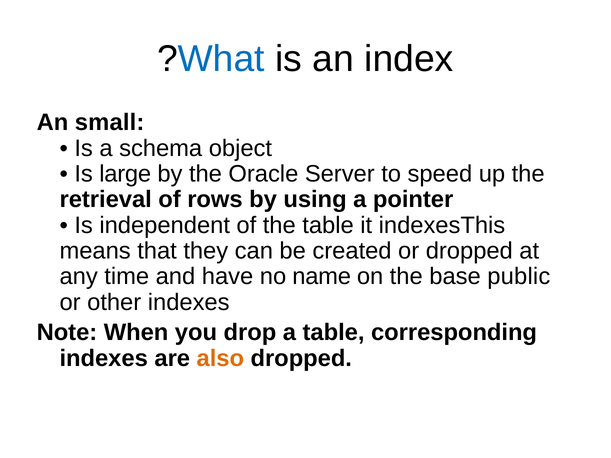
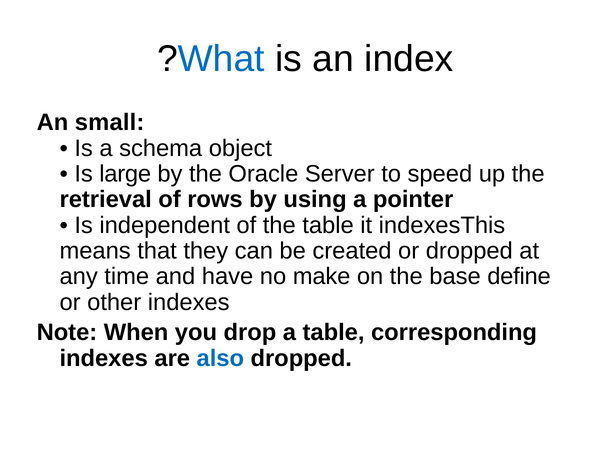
name: name -> make (322, 277)
public: public -> define (519, 277)
also colour: orange -> blue (220, 358)
